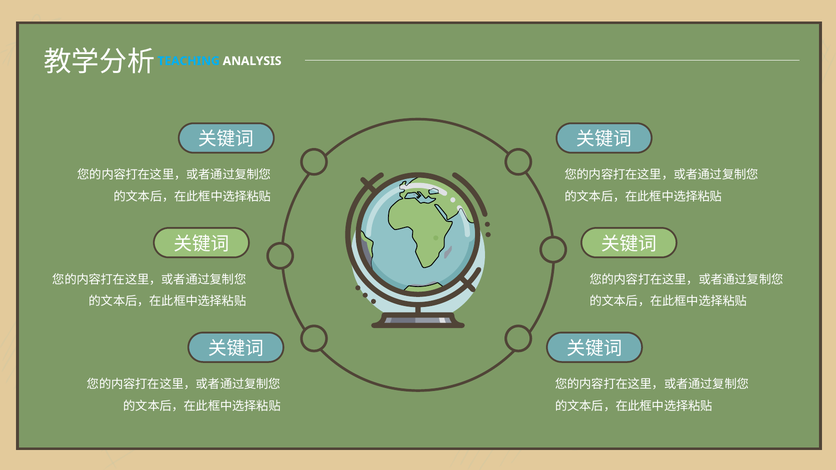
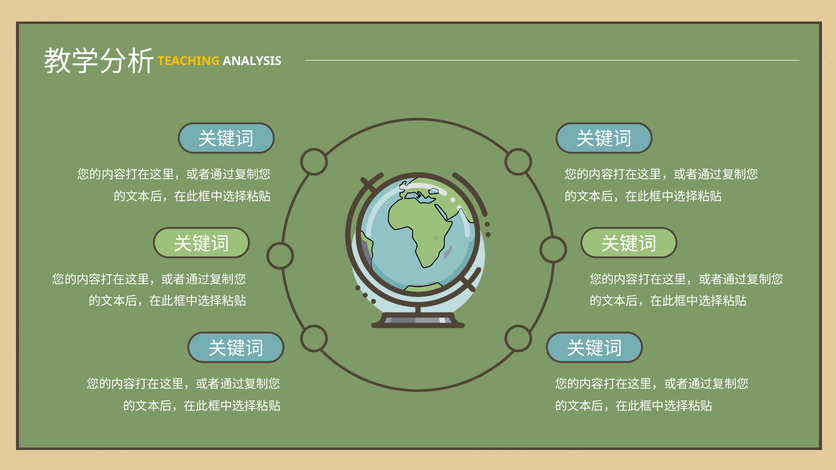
TEACHING colour: light blue -> yellow (189, 61)
